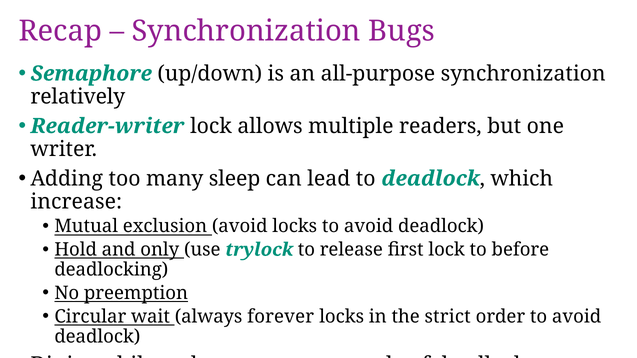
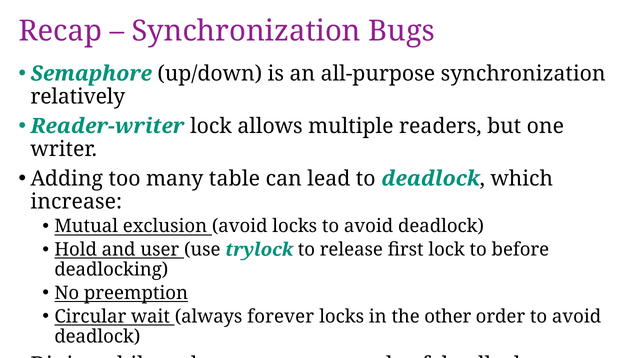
sleep: sleep -> table (234, 179)
only: only -> user (160, 250)
strict: strict -> other (448, 317)
